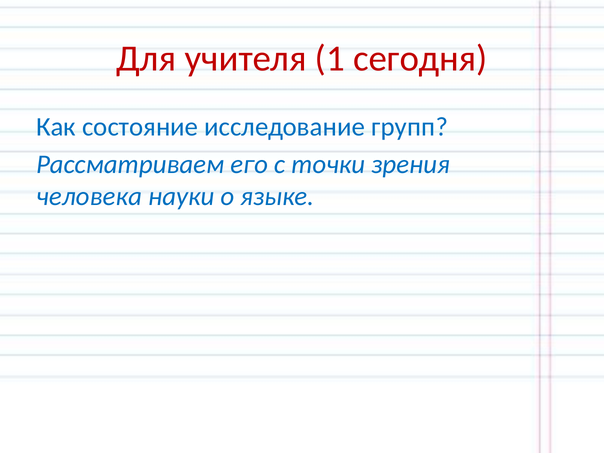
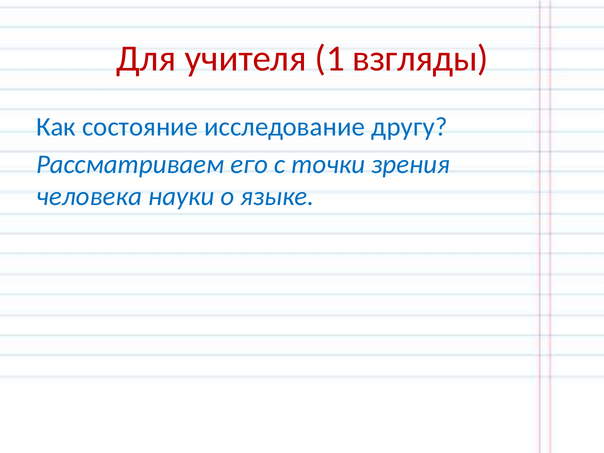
сегодня: сегодня -> взгляды (420, 58)
групп: групп -> другу (410, 127)
